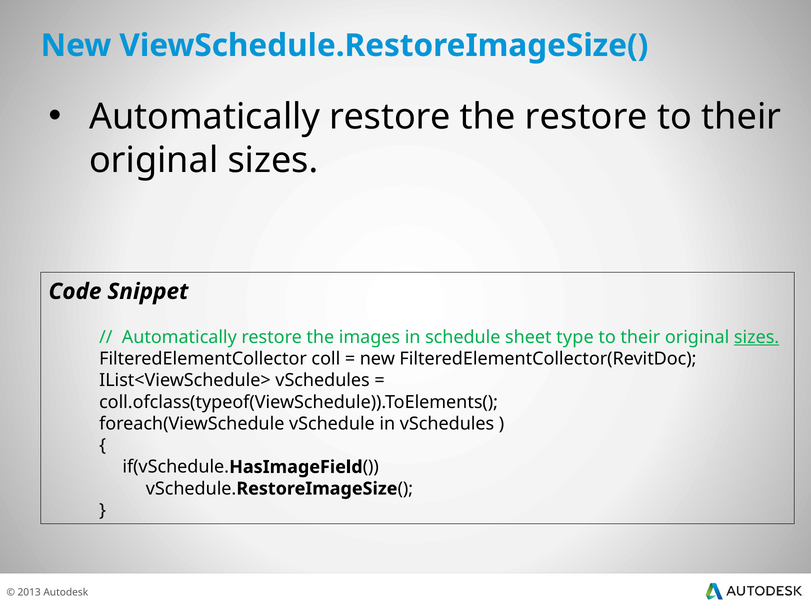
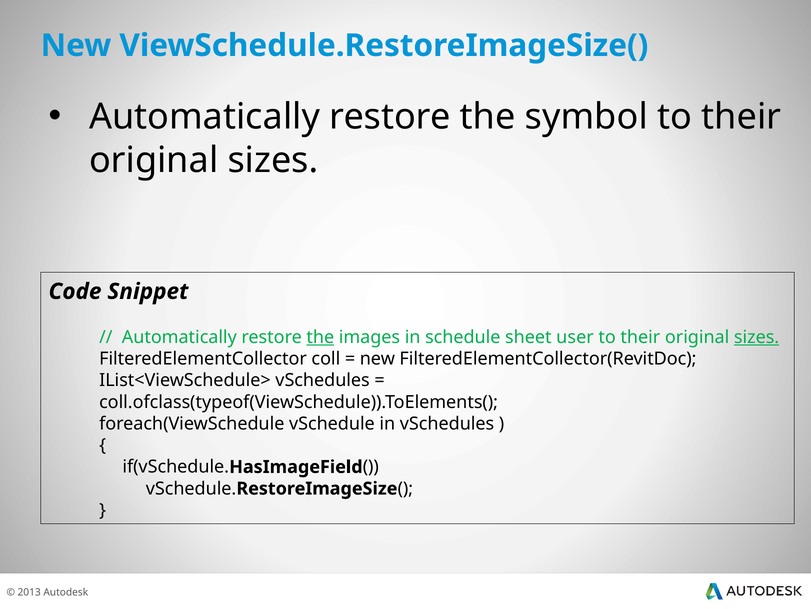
the restore: restore -> symbol (586, 117)
the underline: none -> present (320, 337)
type: type -> user (575, 337)
